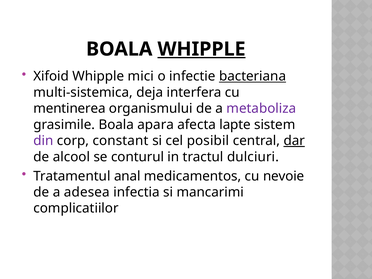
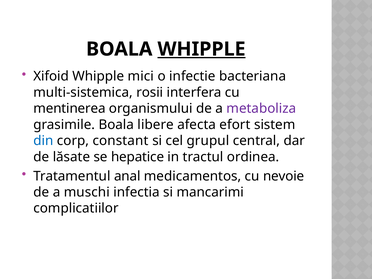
bacteriana underline: present -> none (253, 76)
deja: deja -> rosii (150, 92)
apara: apara -> libere (156, 125)
lapte: lapte -> efort (235, 125)
din colour: purple -> blue (43, 141)
posibil: posibil -> grupul (208, 141)
dar underline: present -> none (294, 141)
alcool: alcool -> lăsate (71, 157)
conturul: conturul -> hepatice (138, 157)
dulciuri: dulciuri -> ordinea (253, 157)
adesea: adesea -> muschi (87, 192)
